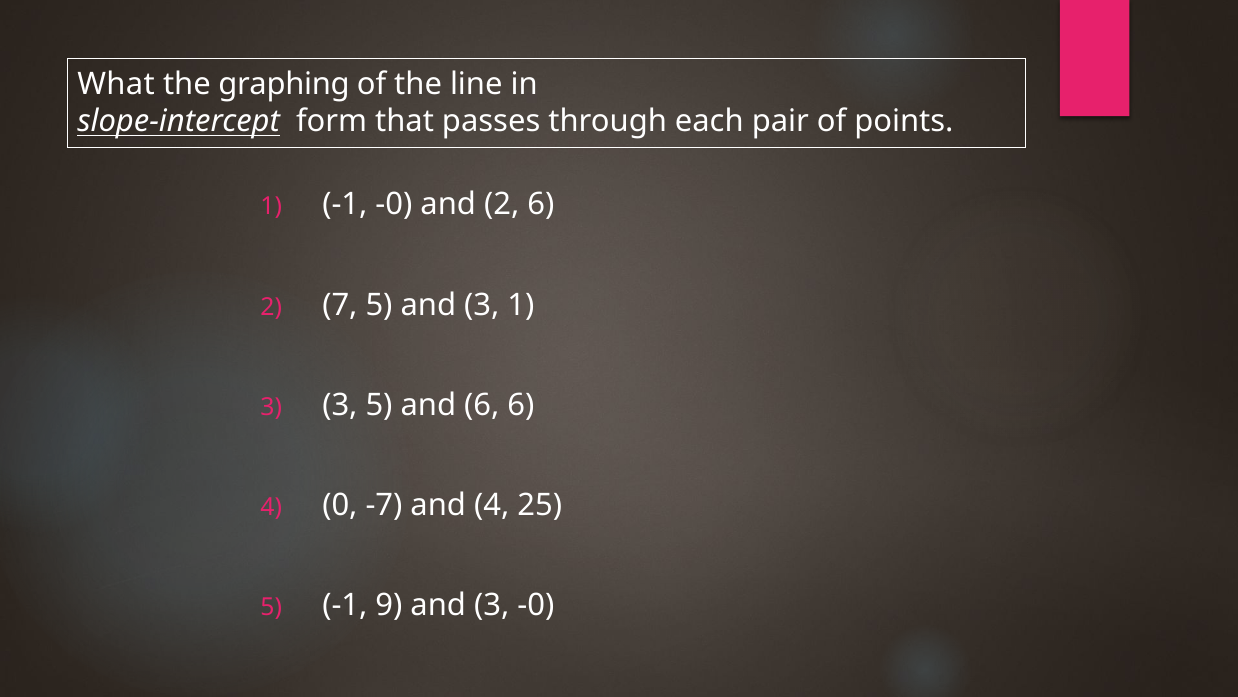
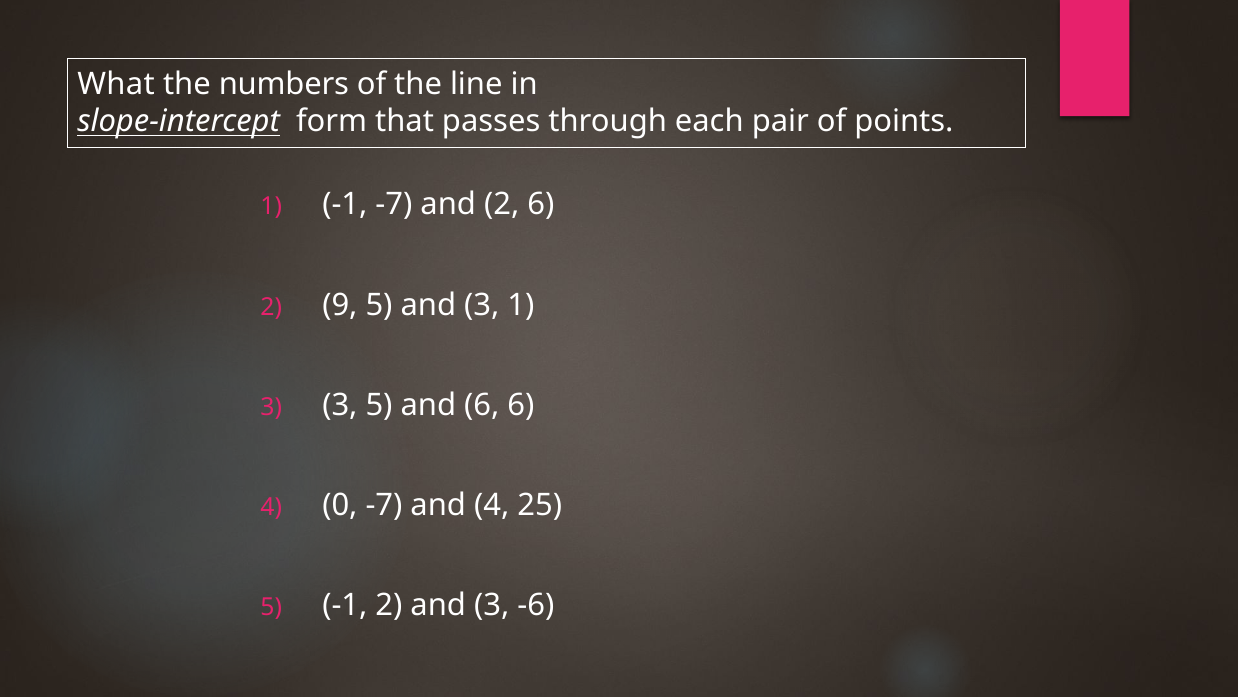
graphing: graphing -> numbers (284, 84)
-1 -0: -0 -> -7 (394, 205)
7: 7 -> 9 (340, 305)
-1 9: 9 -> 2 (389, 605)
3 -0: -0 -> -6 (536, 605)
